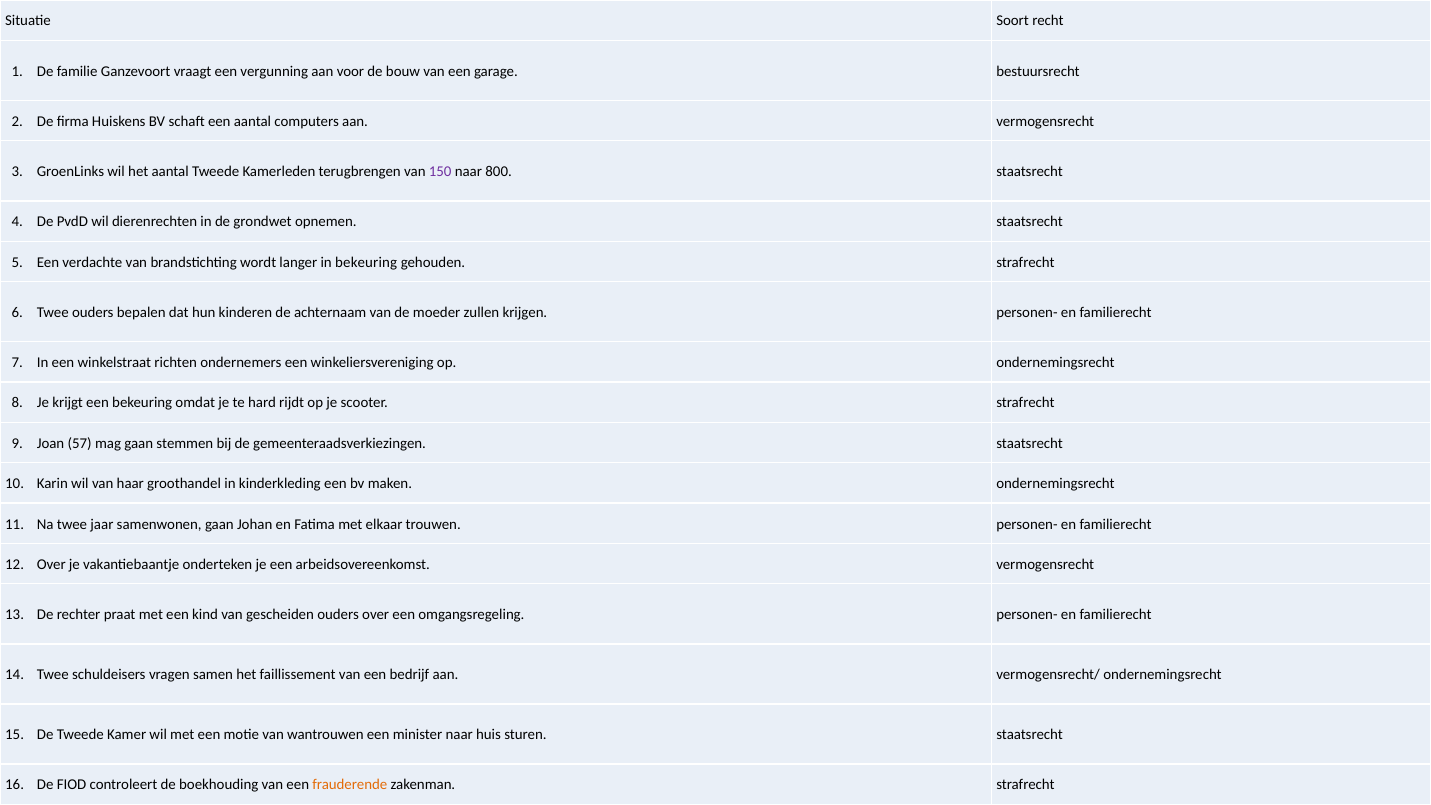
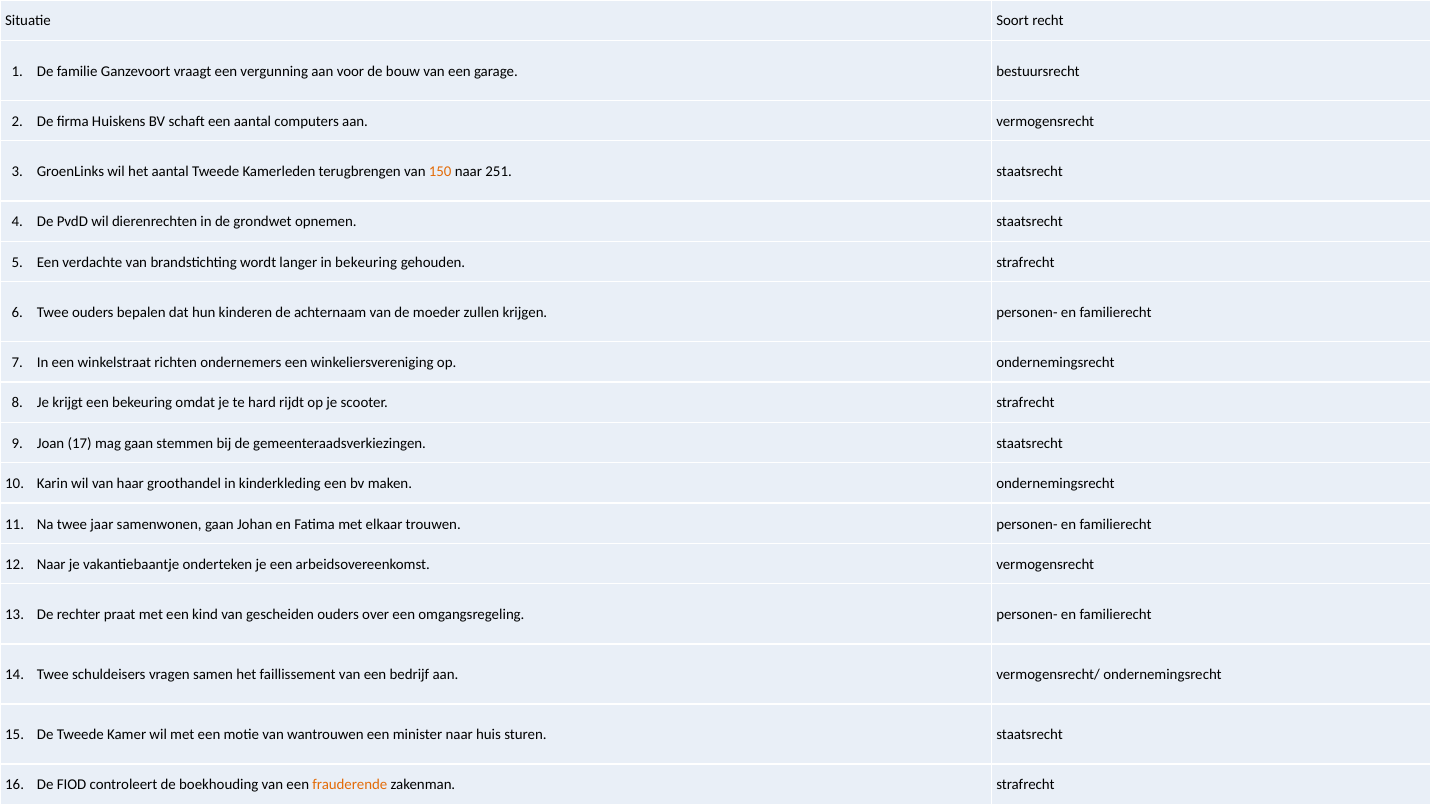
150 colour: purple -> orange (440, 172)
800: 800 -> 251 (499, 172)
57: 57 -> 17 (80, 443)
12 Over: Over -> Naar (51, 564)
